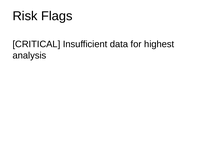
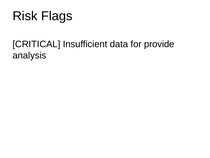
highest: highest -> provide (159, 44)
